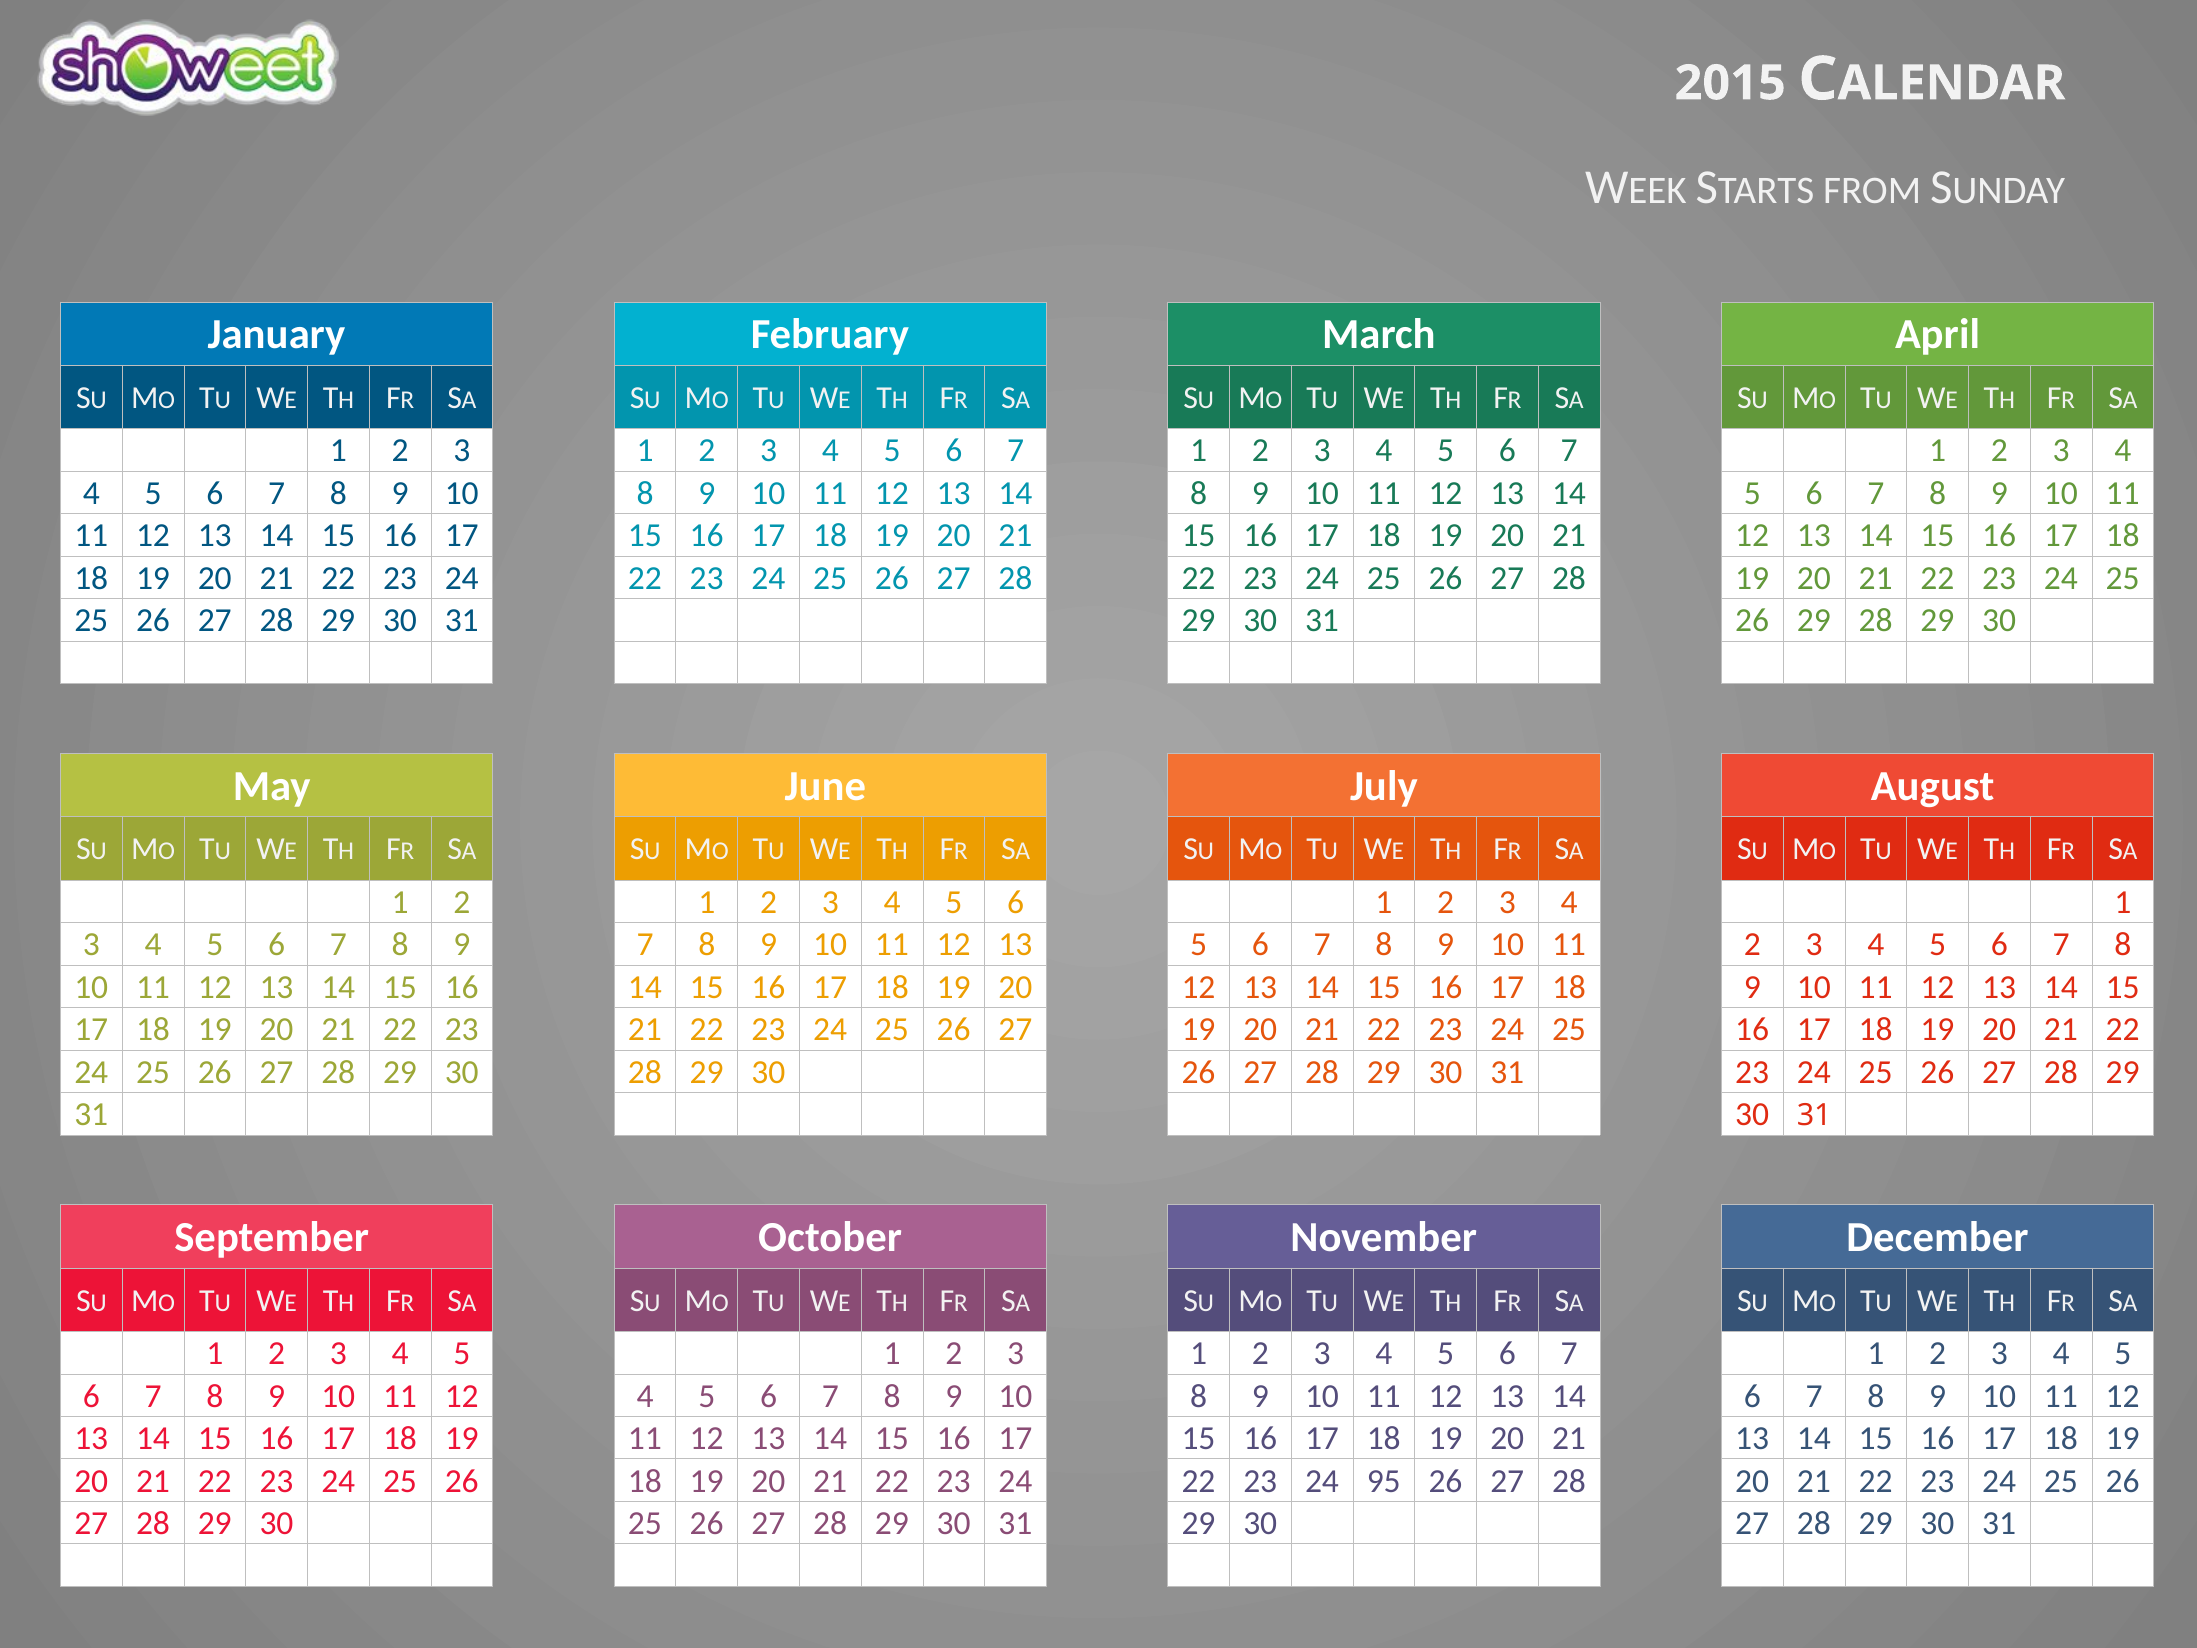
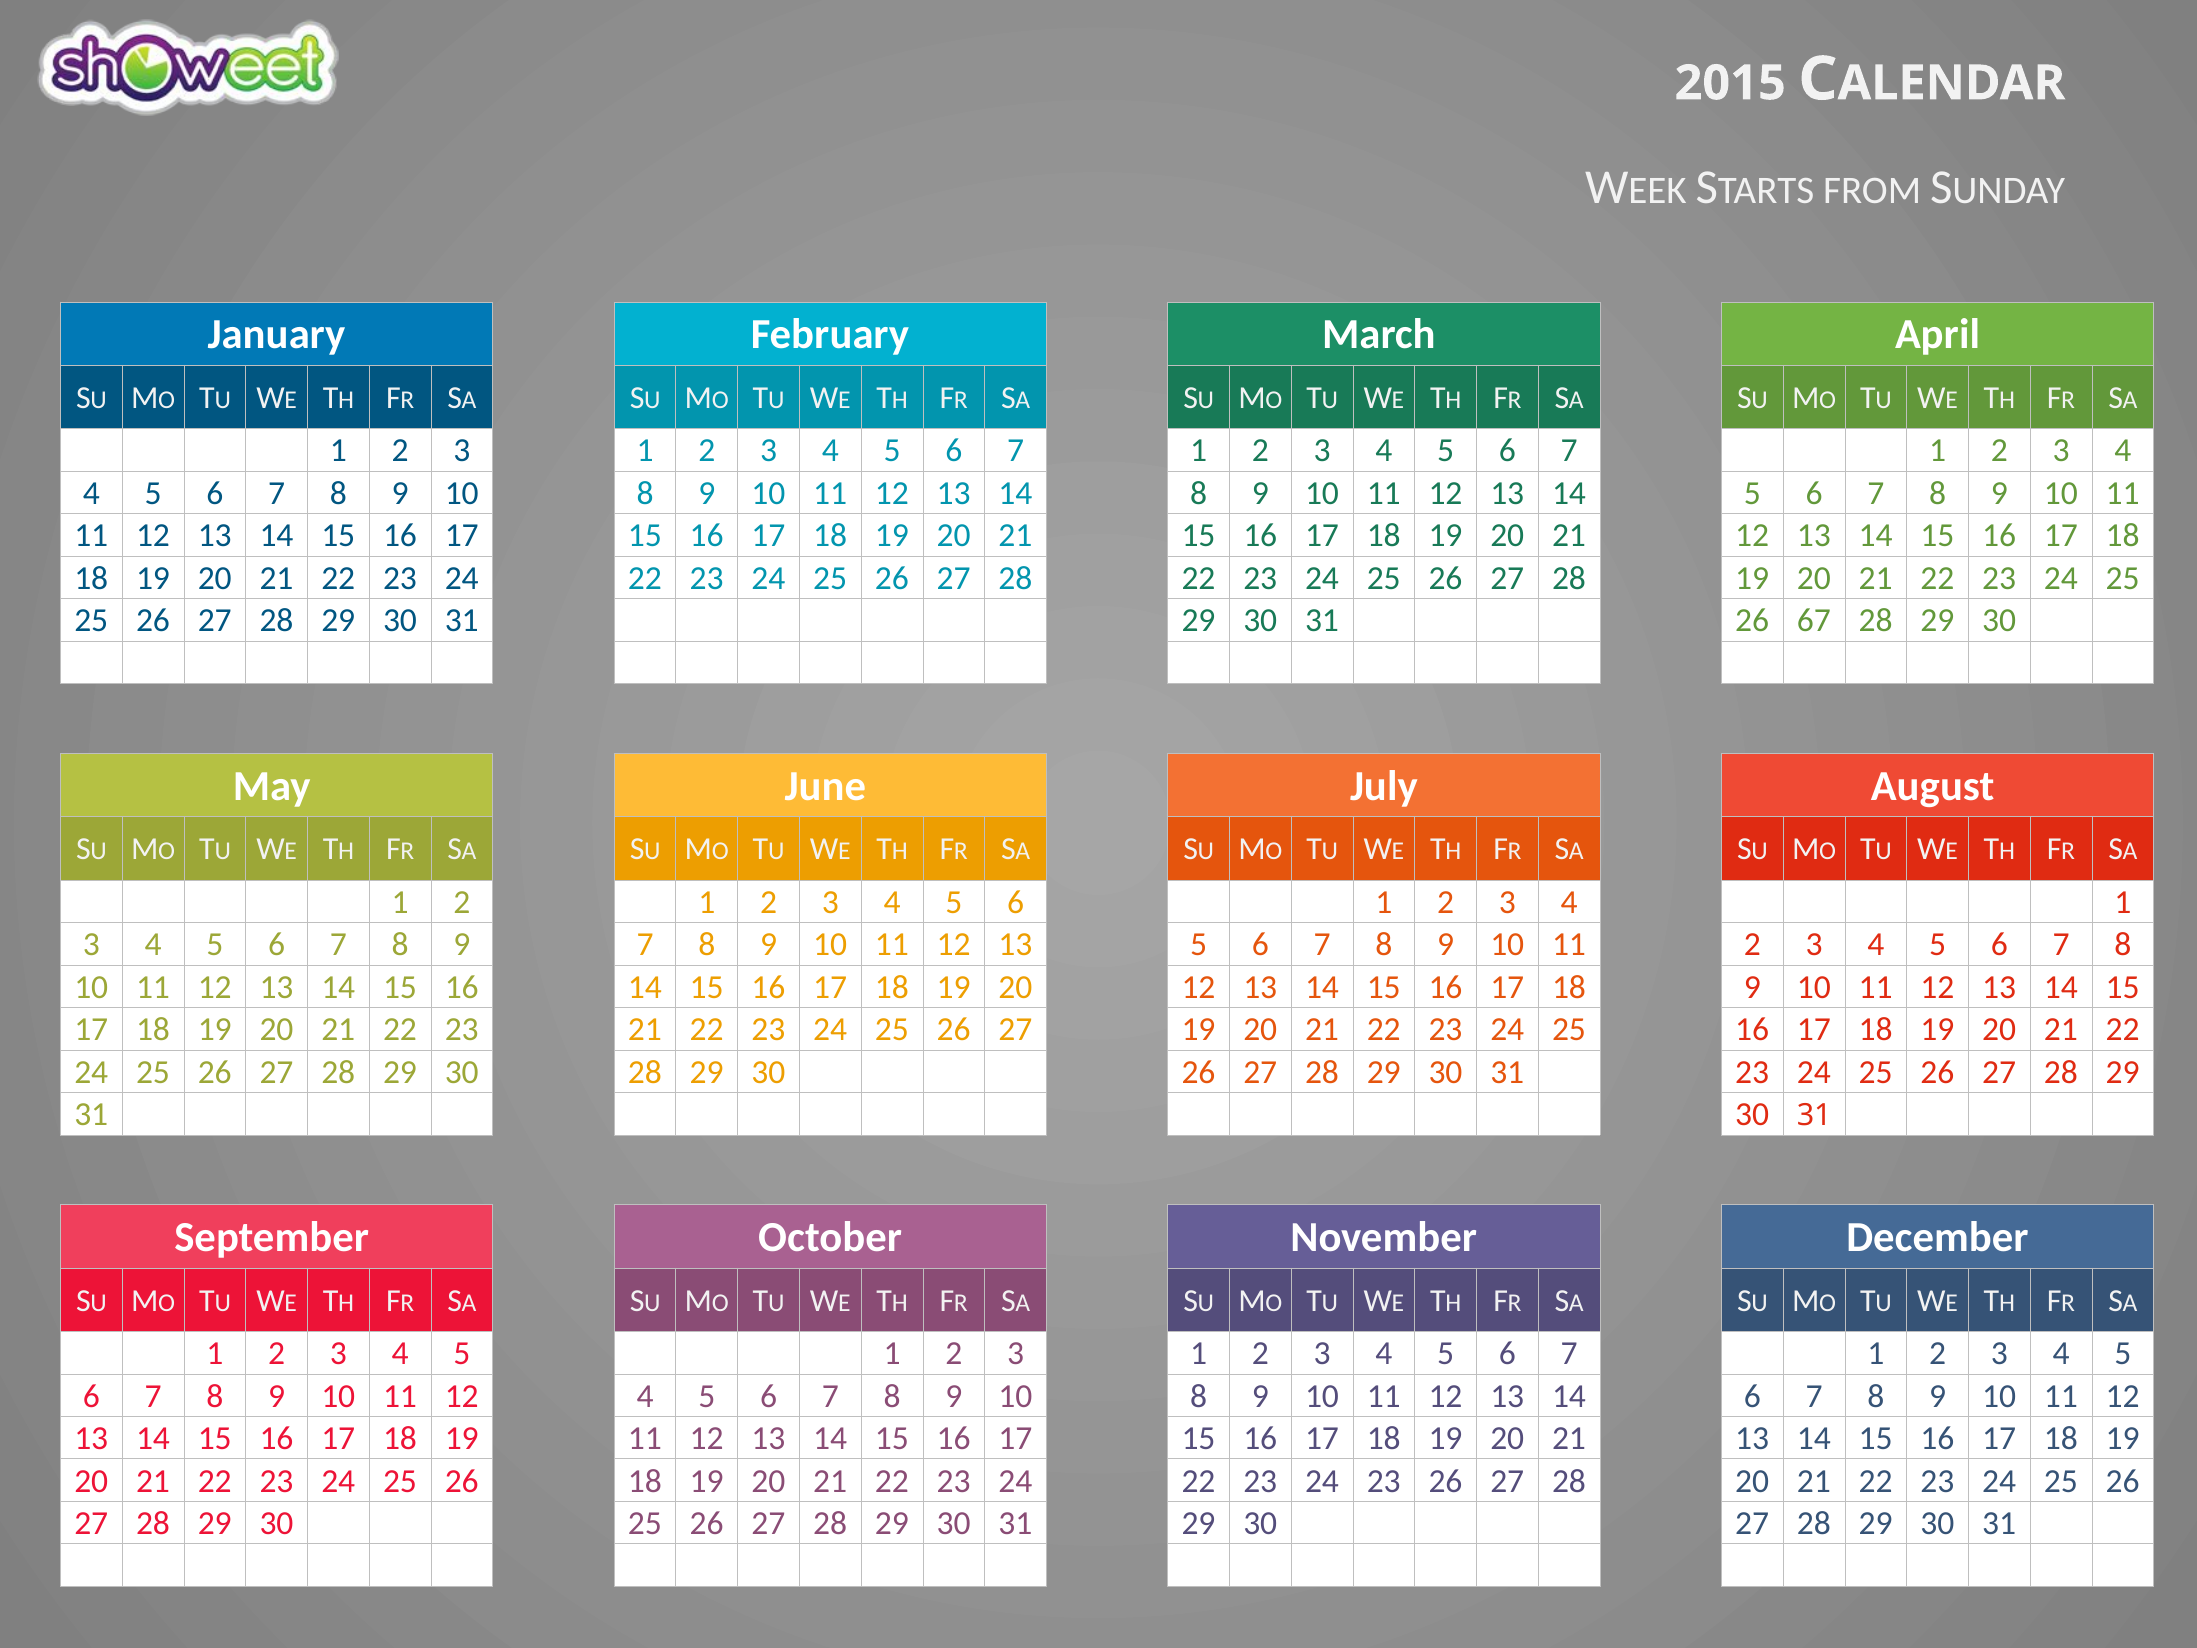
26 29: 29 -> 67 (1814, 621)
24 95: 95 -> 23 (1384, 1481)
